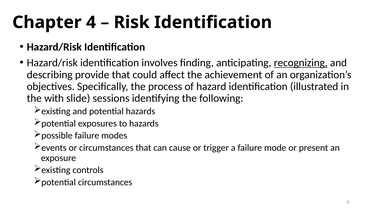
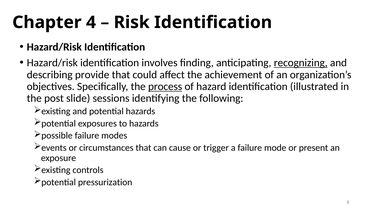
process underline: none -> present (165, 87)
with: with -> post (54, 99)
potential circumstances: circumstances -> pressurization (105, 183)
